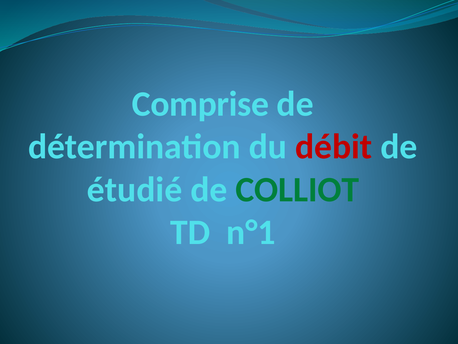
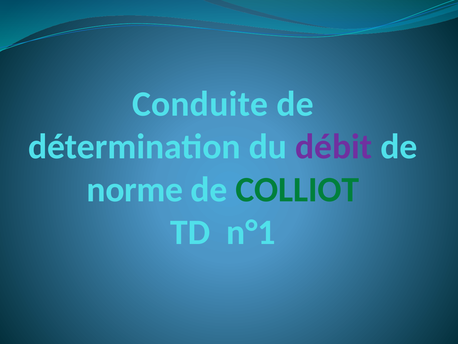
Comprise: Comprise -> Conduite (200, 104)
débit colour: red -> purple (334, 147)
étudié: étudié -> norme (135, 189)
